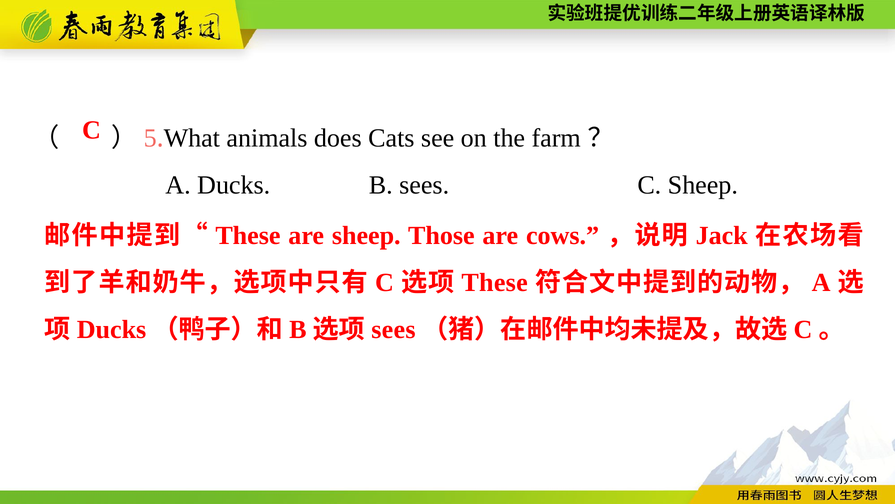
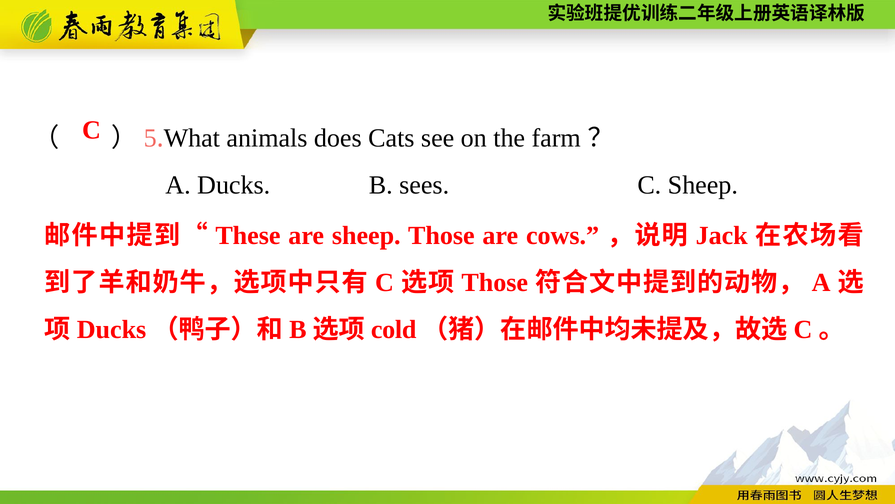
These: These -> Those (495, 282)
sees: sees -> cold (394, 329)
